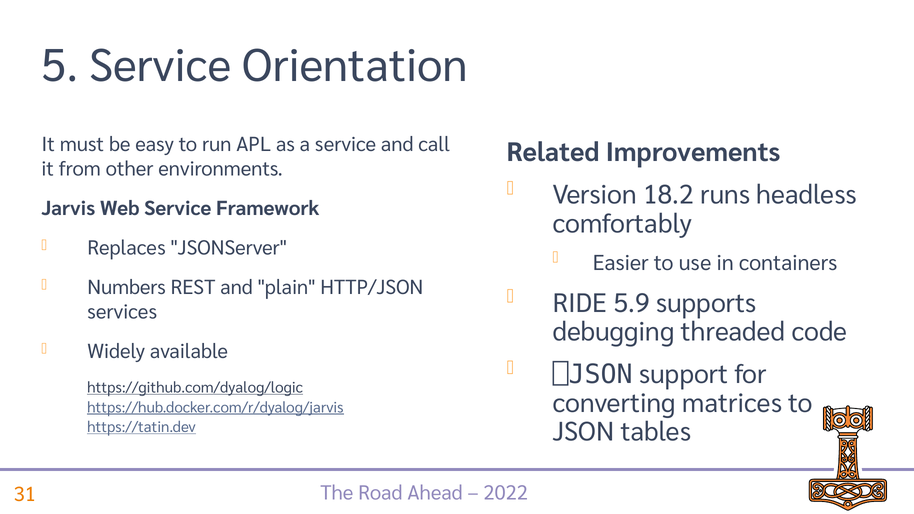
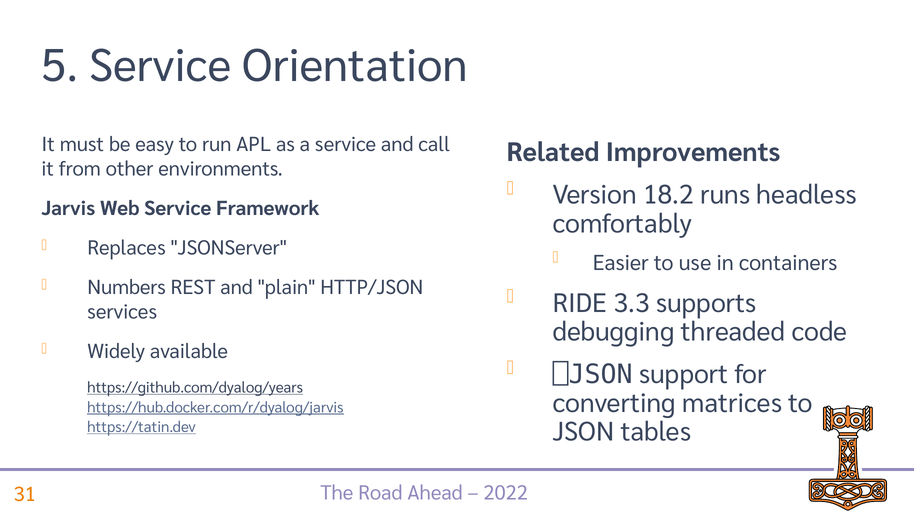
5.9: 5.9 -> 3.3 (632, 303)
https://github.com/dyalog/logic: https://github.com/dyalog/logic -> https://github.com/dyalog/years (195, 388)
